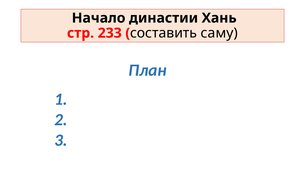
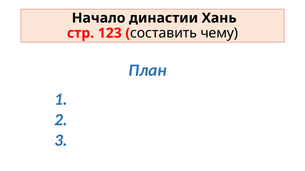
233: 233 -> 123 (110, 33)
саму: саму -> чему (219, 33)
